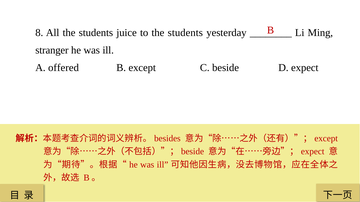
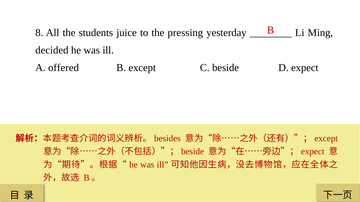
to the students: students -> pressing (185, 33)
stranger: stranger -> decided (52, 50)
